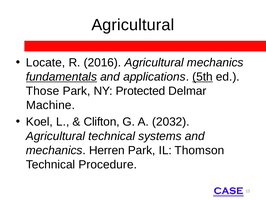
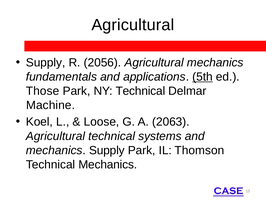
Locate: Locate -> Supply (46, 62)
2016: 2016 -> 2056 (102, 62)
fundamentals underline: present -> none (61, 77)
NY Protected: Protected -> Technical (140, 91)
Clifton: Clifton -> Loose (102, 122)
2032: 2032 -> 2063 (171, 122)
mechanics Herren: Herren -> Supply (107, 150)
Technical Procedure: Procedure -> Mechanics (108, 164)
